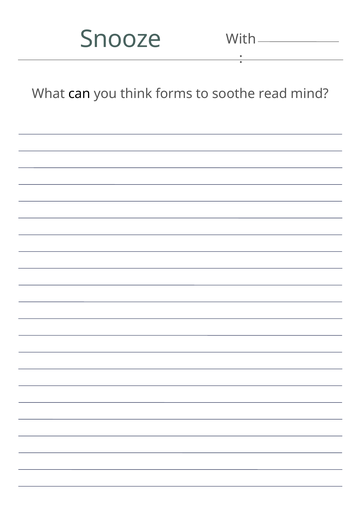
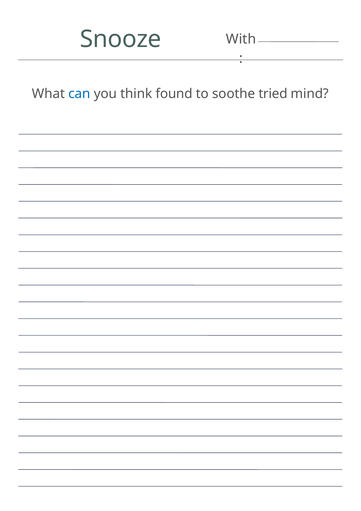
can colour: black -> blue (79, 94)
forms: forms -> found (174, 94)
read: read -> tried (273, 94)
